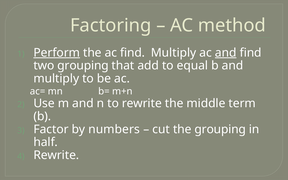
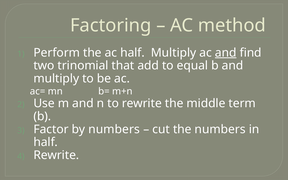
Perform underline: present -> none (57, 53)
ac find: find -> half (132, 53)
two grouping: grouping -> trinomial (83, 66)
the grouping: grouping -> numbers (220, 129)
